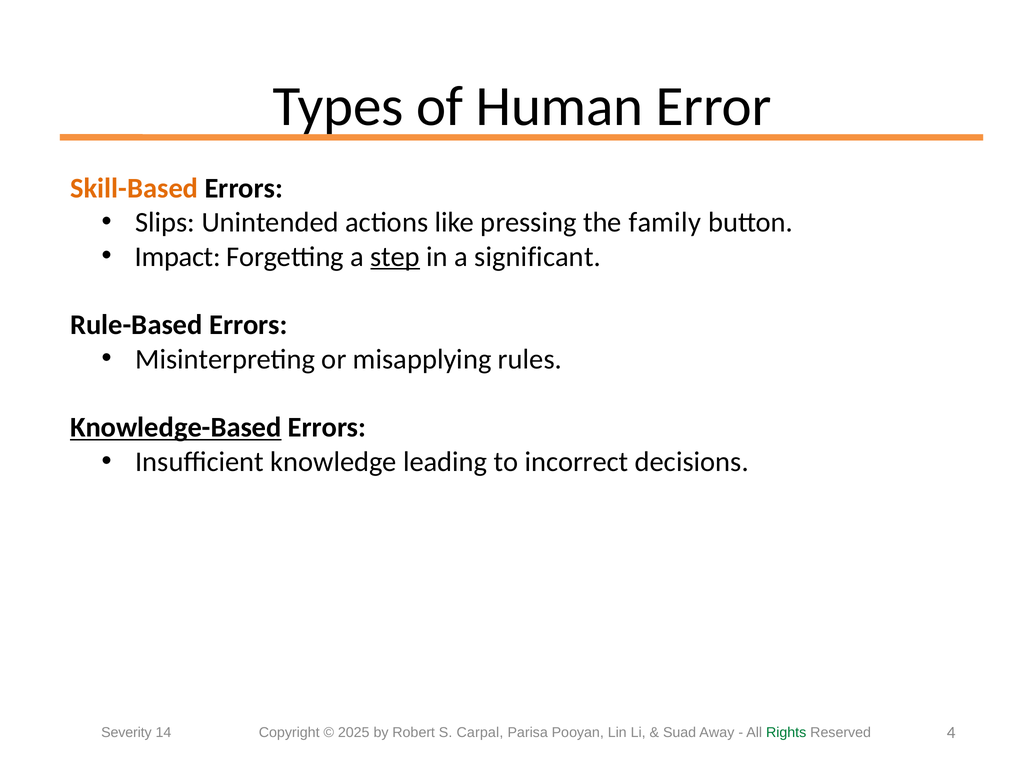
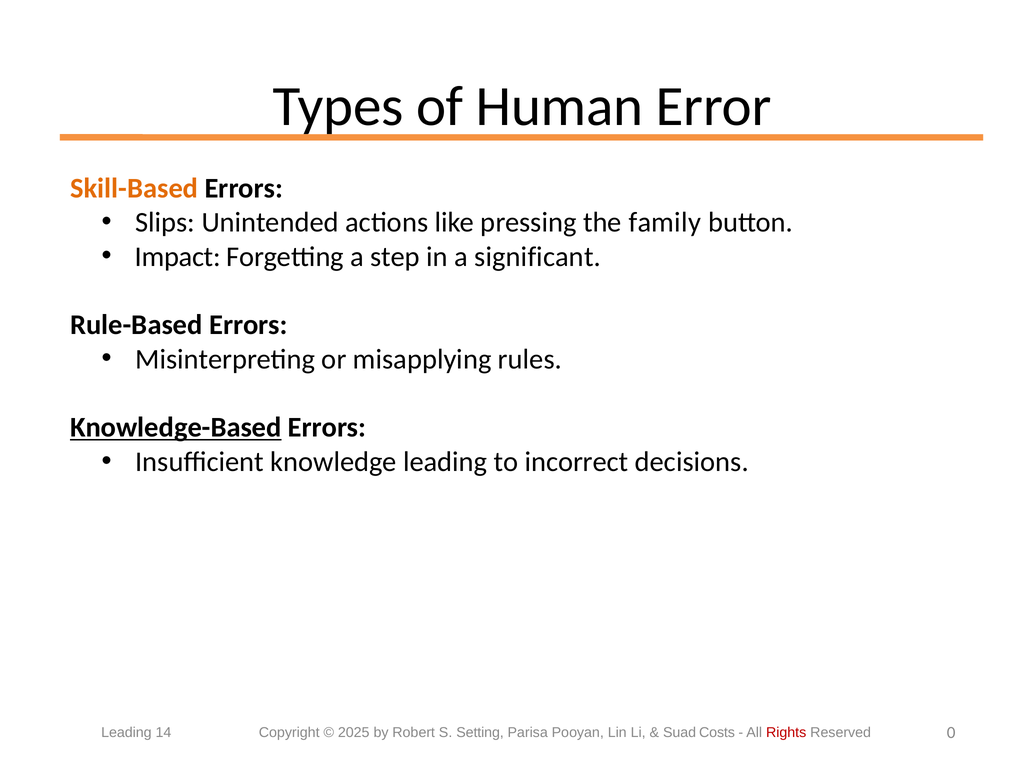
step underline: present -> none (395, 257)
Severity: Severity -> Leading (126, 733)
Carpal: Carpal -> Setting (480, 733)
Away: Away -> Costs (717, 733)
Rights colour: green -> red (786, 733)
4: 4 -> 0 (951, 733)
